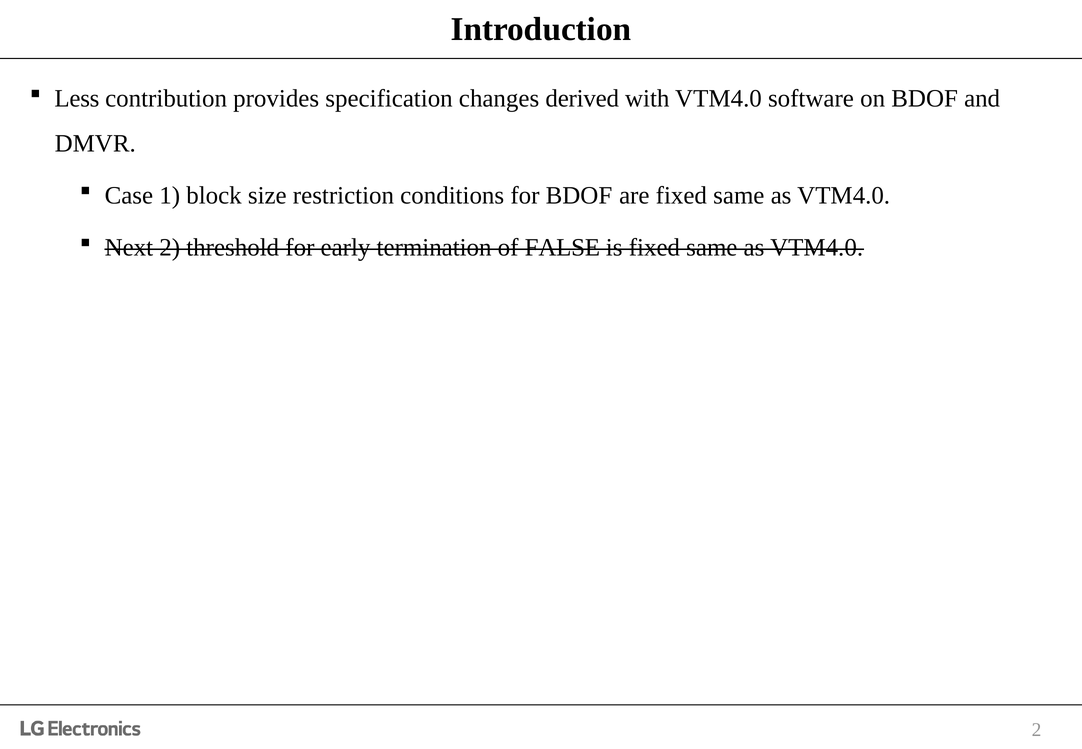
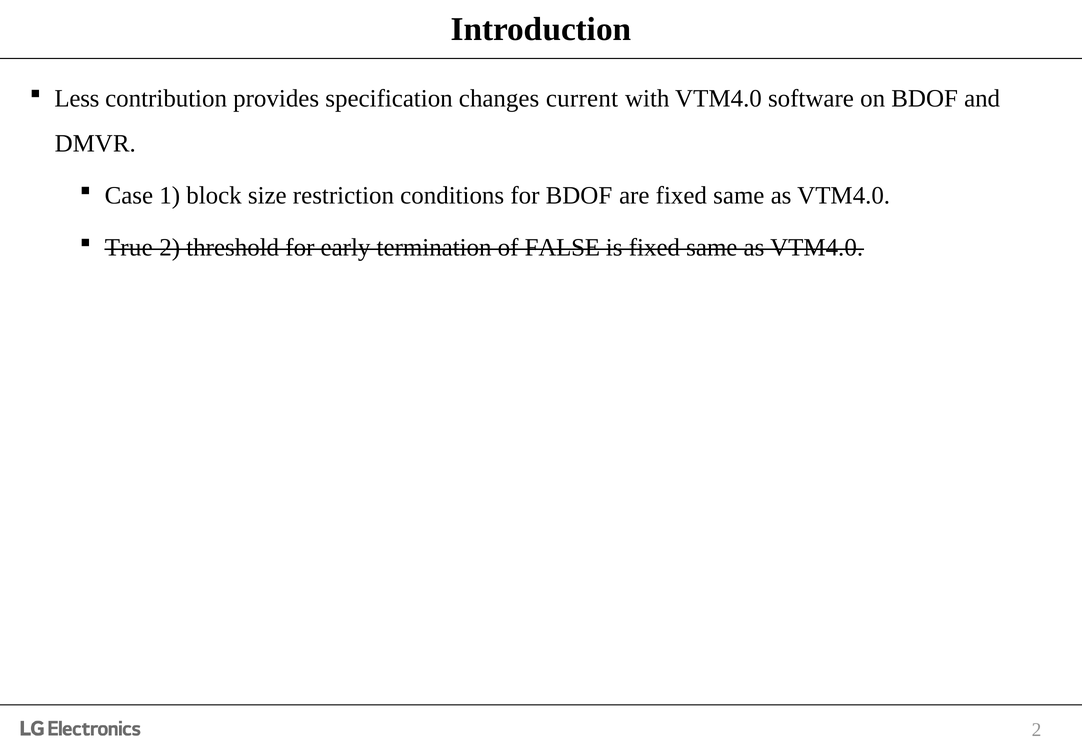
derived: derived -> current (582, 99)
Next: Next -> True (129, 247)
